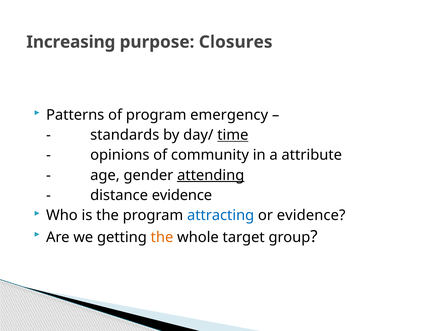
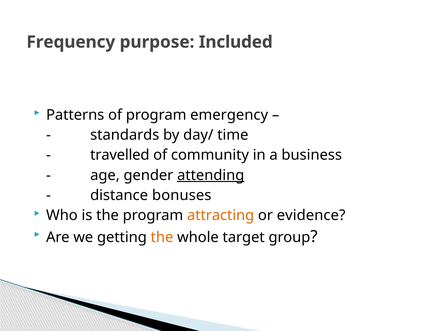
Increasing: Increasing -> Frequency (71, 42)
Closures: Closures -> Included (236, 42)
time underline: present -> none (233, 135)
opinions: opinions -> travelled (120, 155)
attribute: attribute -> business (312, 155)
distance evidence: evidence -> bonuses (182, 195)
attracting colour: blue -> orange (221, 215)
